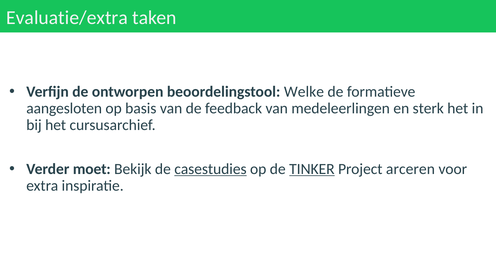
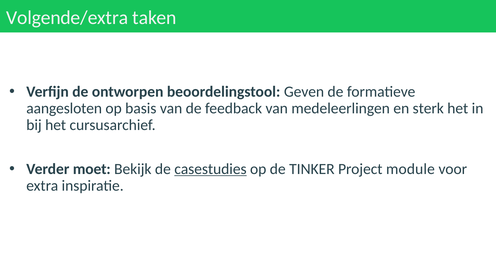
Evaluatie/extra: Evaluatie/extra -> Volgende/extra (67, 18)
Welke: Welke -> Geven (304, 92)
TINKER underline: present -> none (312, 169)
arceren: arceren -> module (410, 169)
